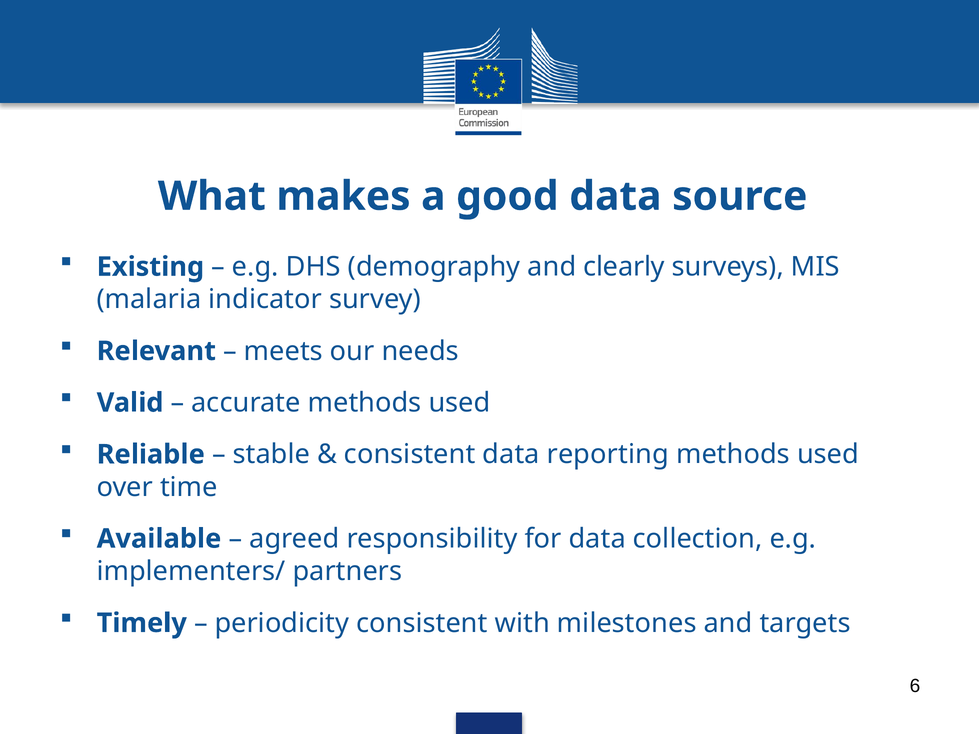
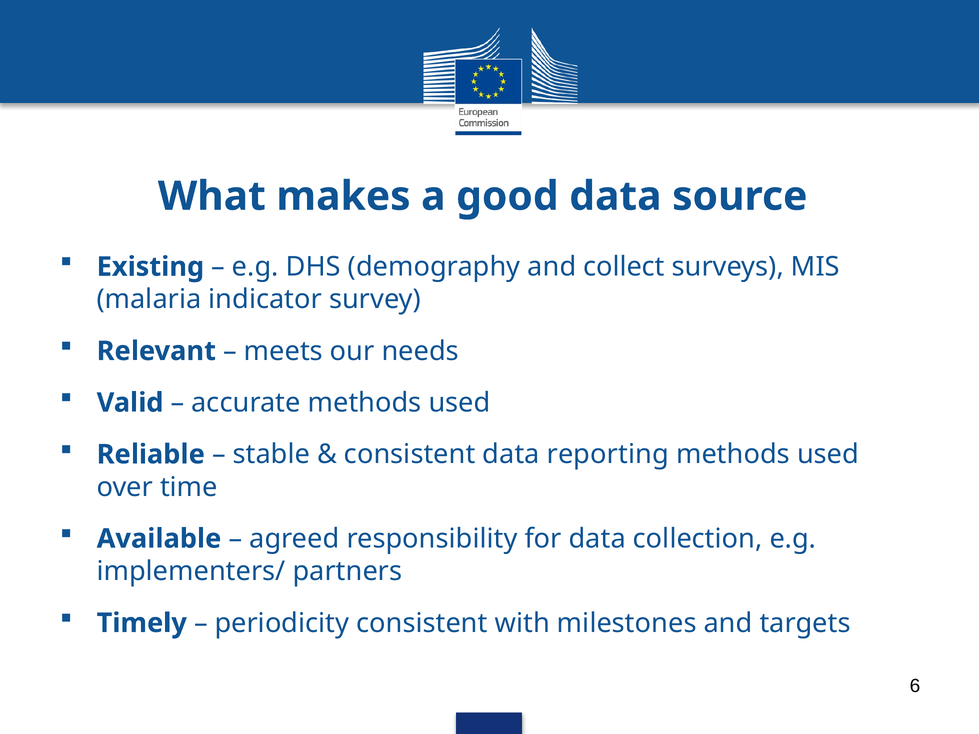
clearly: clearly -> collect (624, 267)
